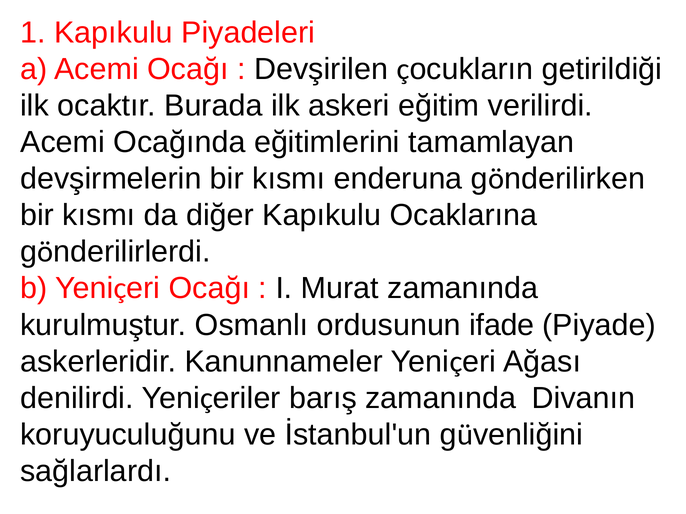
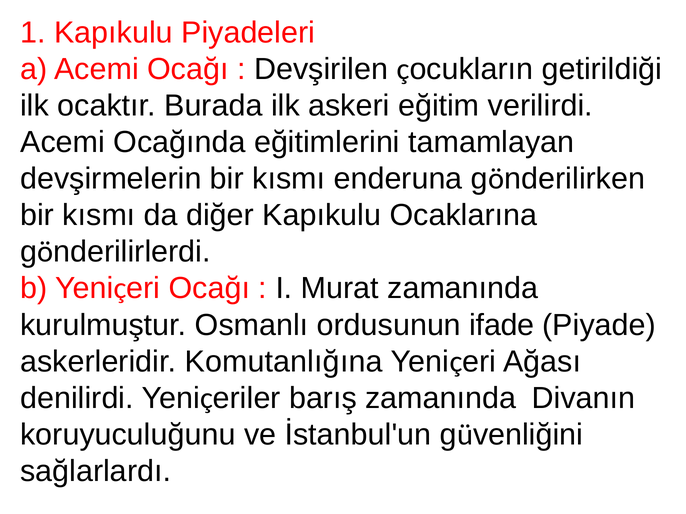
Kanunnameler: Kanunnameler -> Komutanlığına (284, 362)
